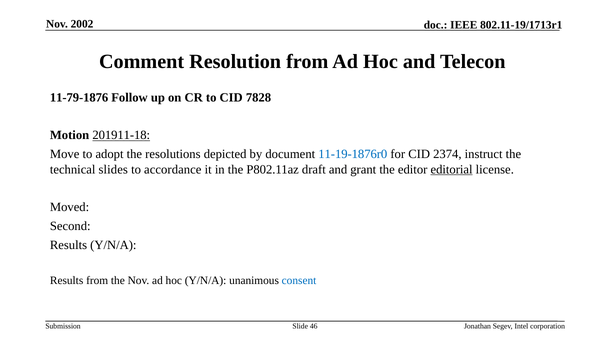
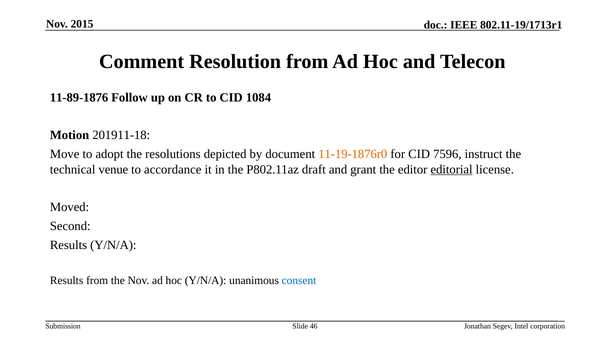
2002: 2002 -> 2015 (82, 24)
11-79-1876: 11-79-1876 -> 11-89-1876 (79, 98)
7828: 7828 -> 1084 (258, 98)
201911-18 underline: present -> none (121, 135)
11-19-1876r0 colour: blue -> orange (353, 154)
2374: 2374 -> 7596 (447, 154)
slides: slides -> venue (113, 170)
